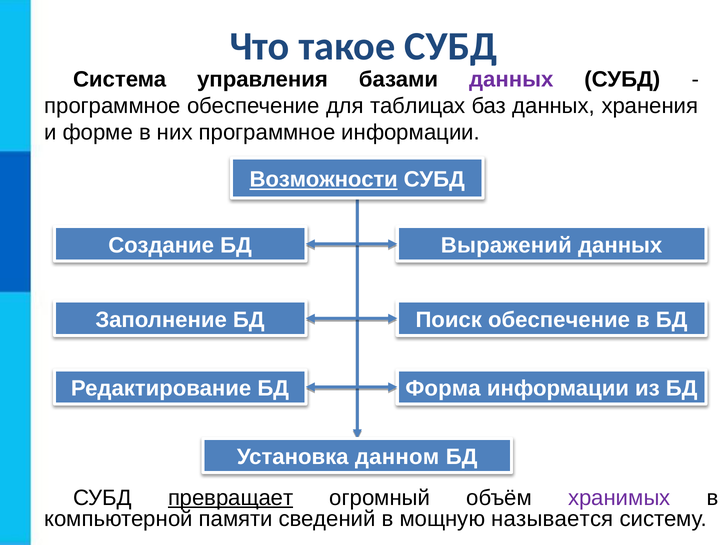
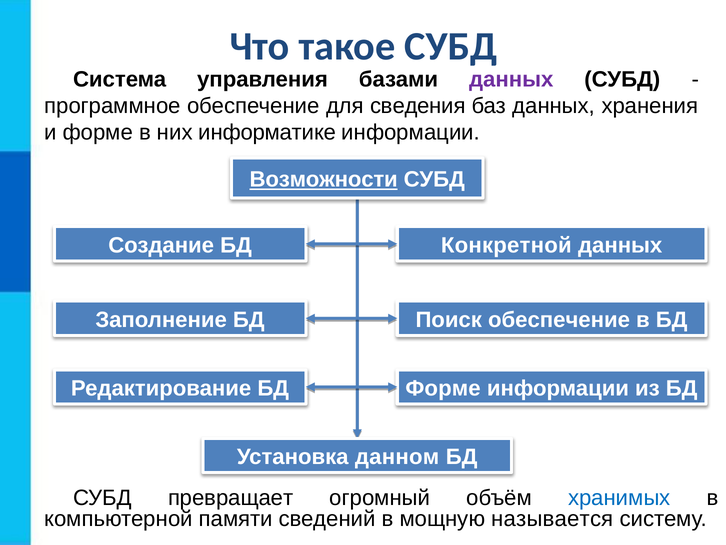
таблицах: таблицах -> сведения (418, 106)
них программное: программное -> информатике (267, 132)
Выражений: Выражений -> Конкретной (506, 245)
Форма: Форма -> Форме (443, 388)
превращает underline: present -> none (231, 497)
хранимых colour: purple -> blue (619, 497)
